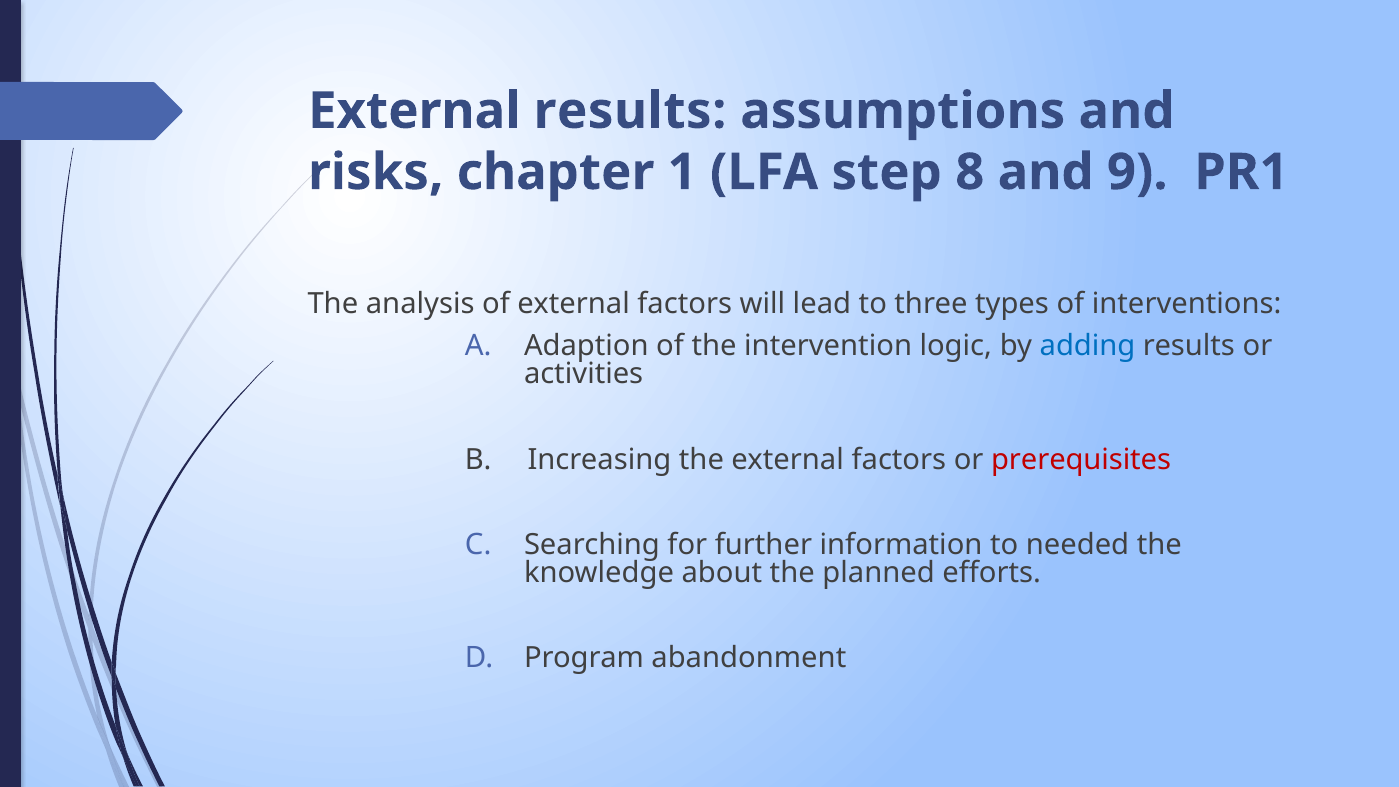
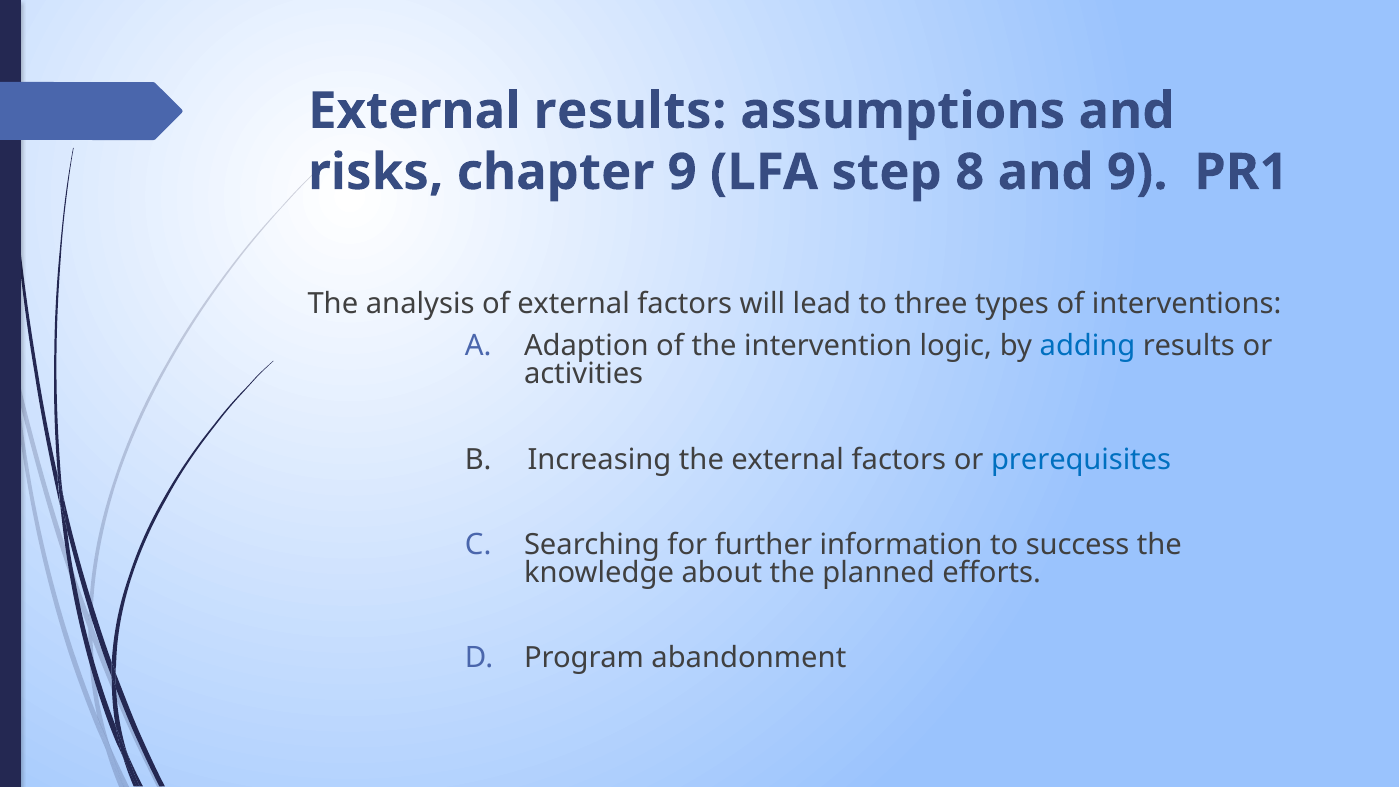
chapter 1: 1 -> 9 (682, 172)
prerequisites colour: red -> blue (1081, 459)
needed: needed -> success (1078, 545)
